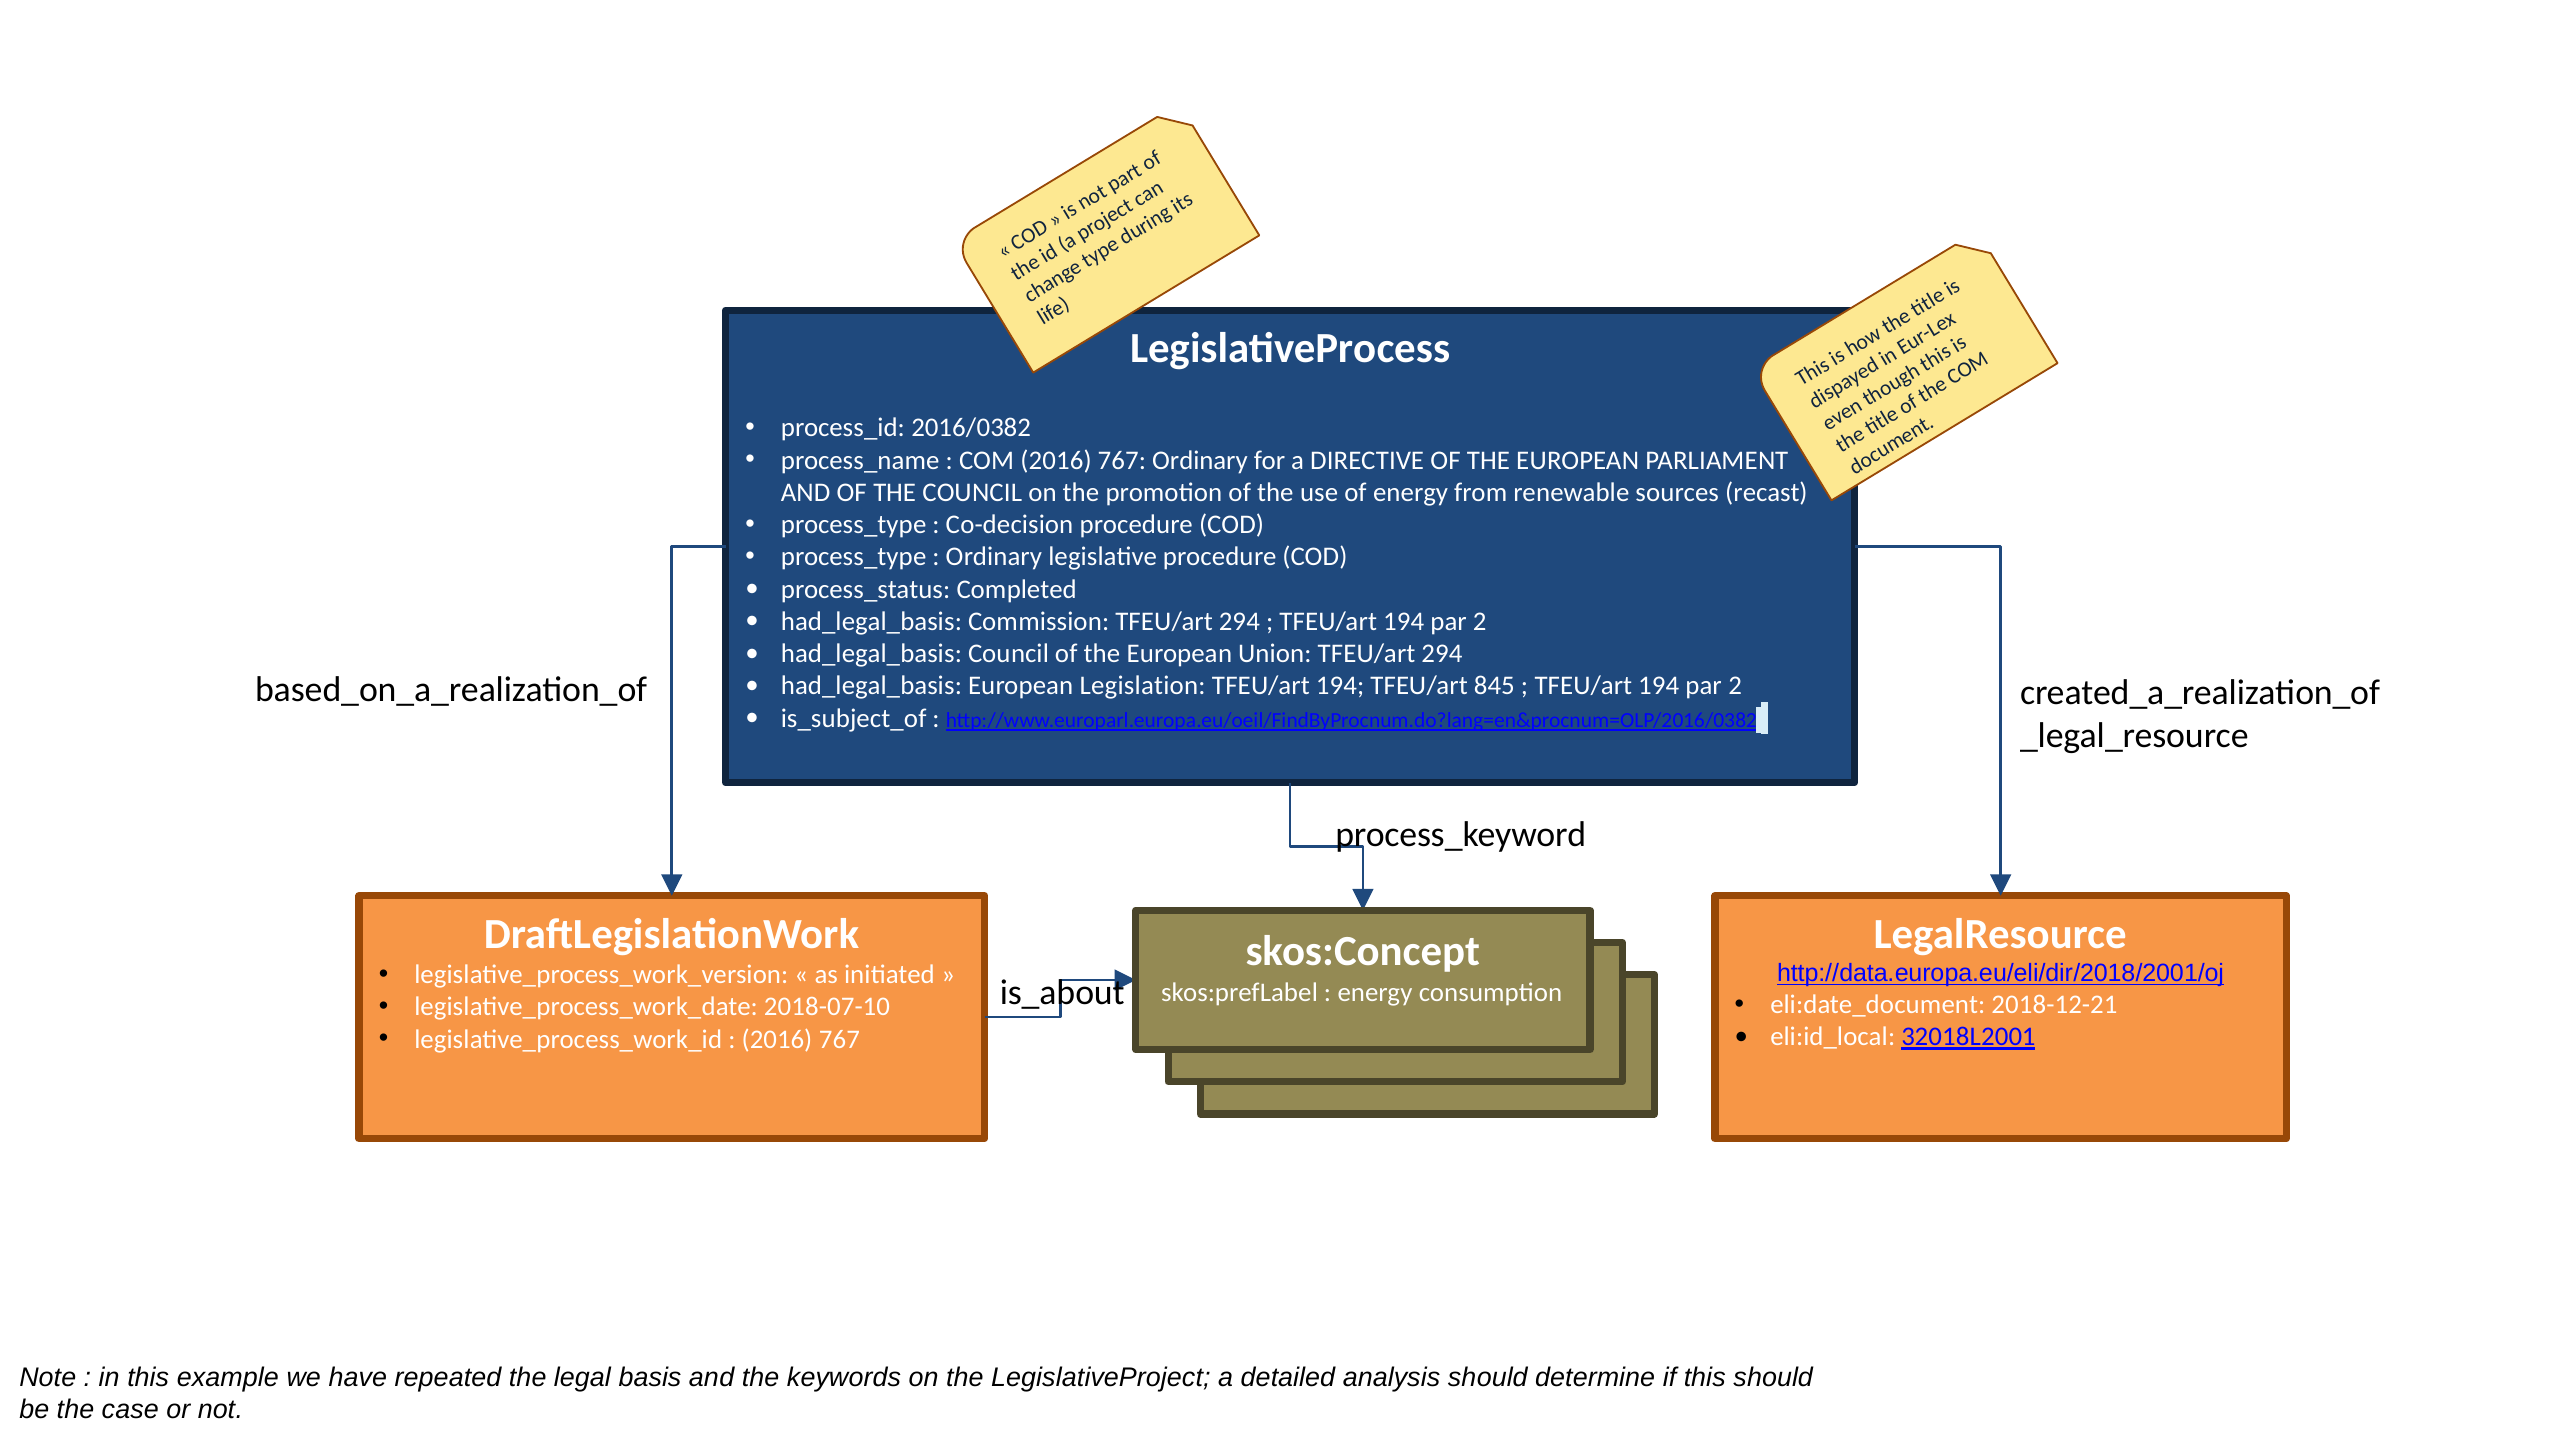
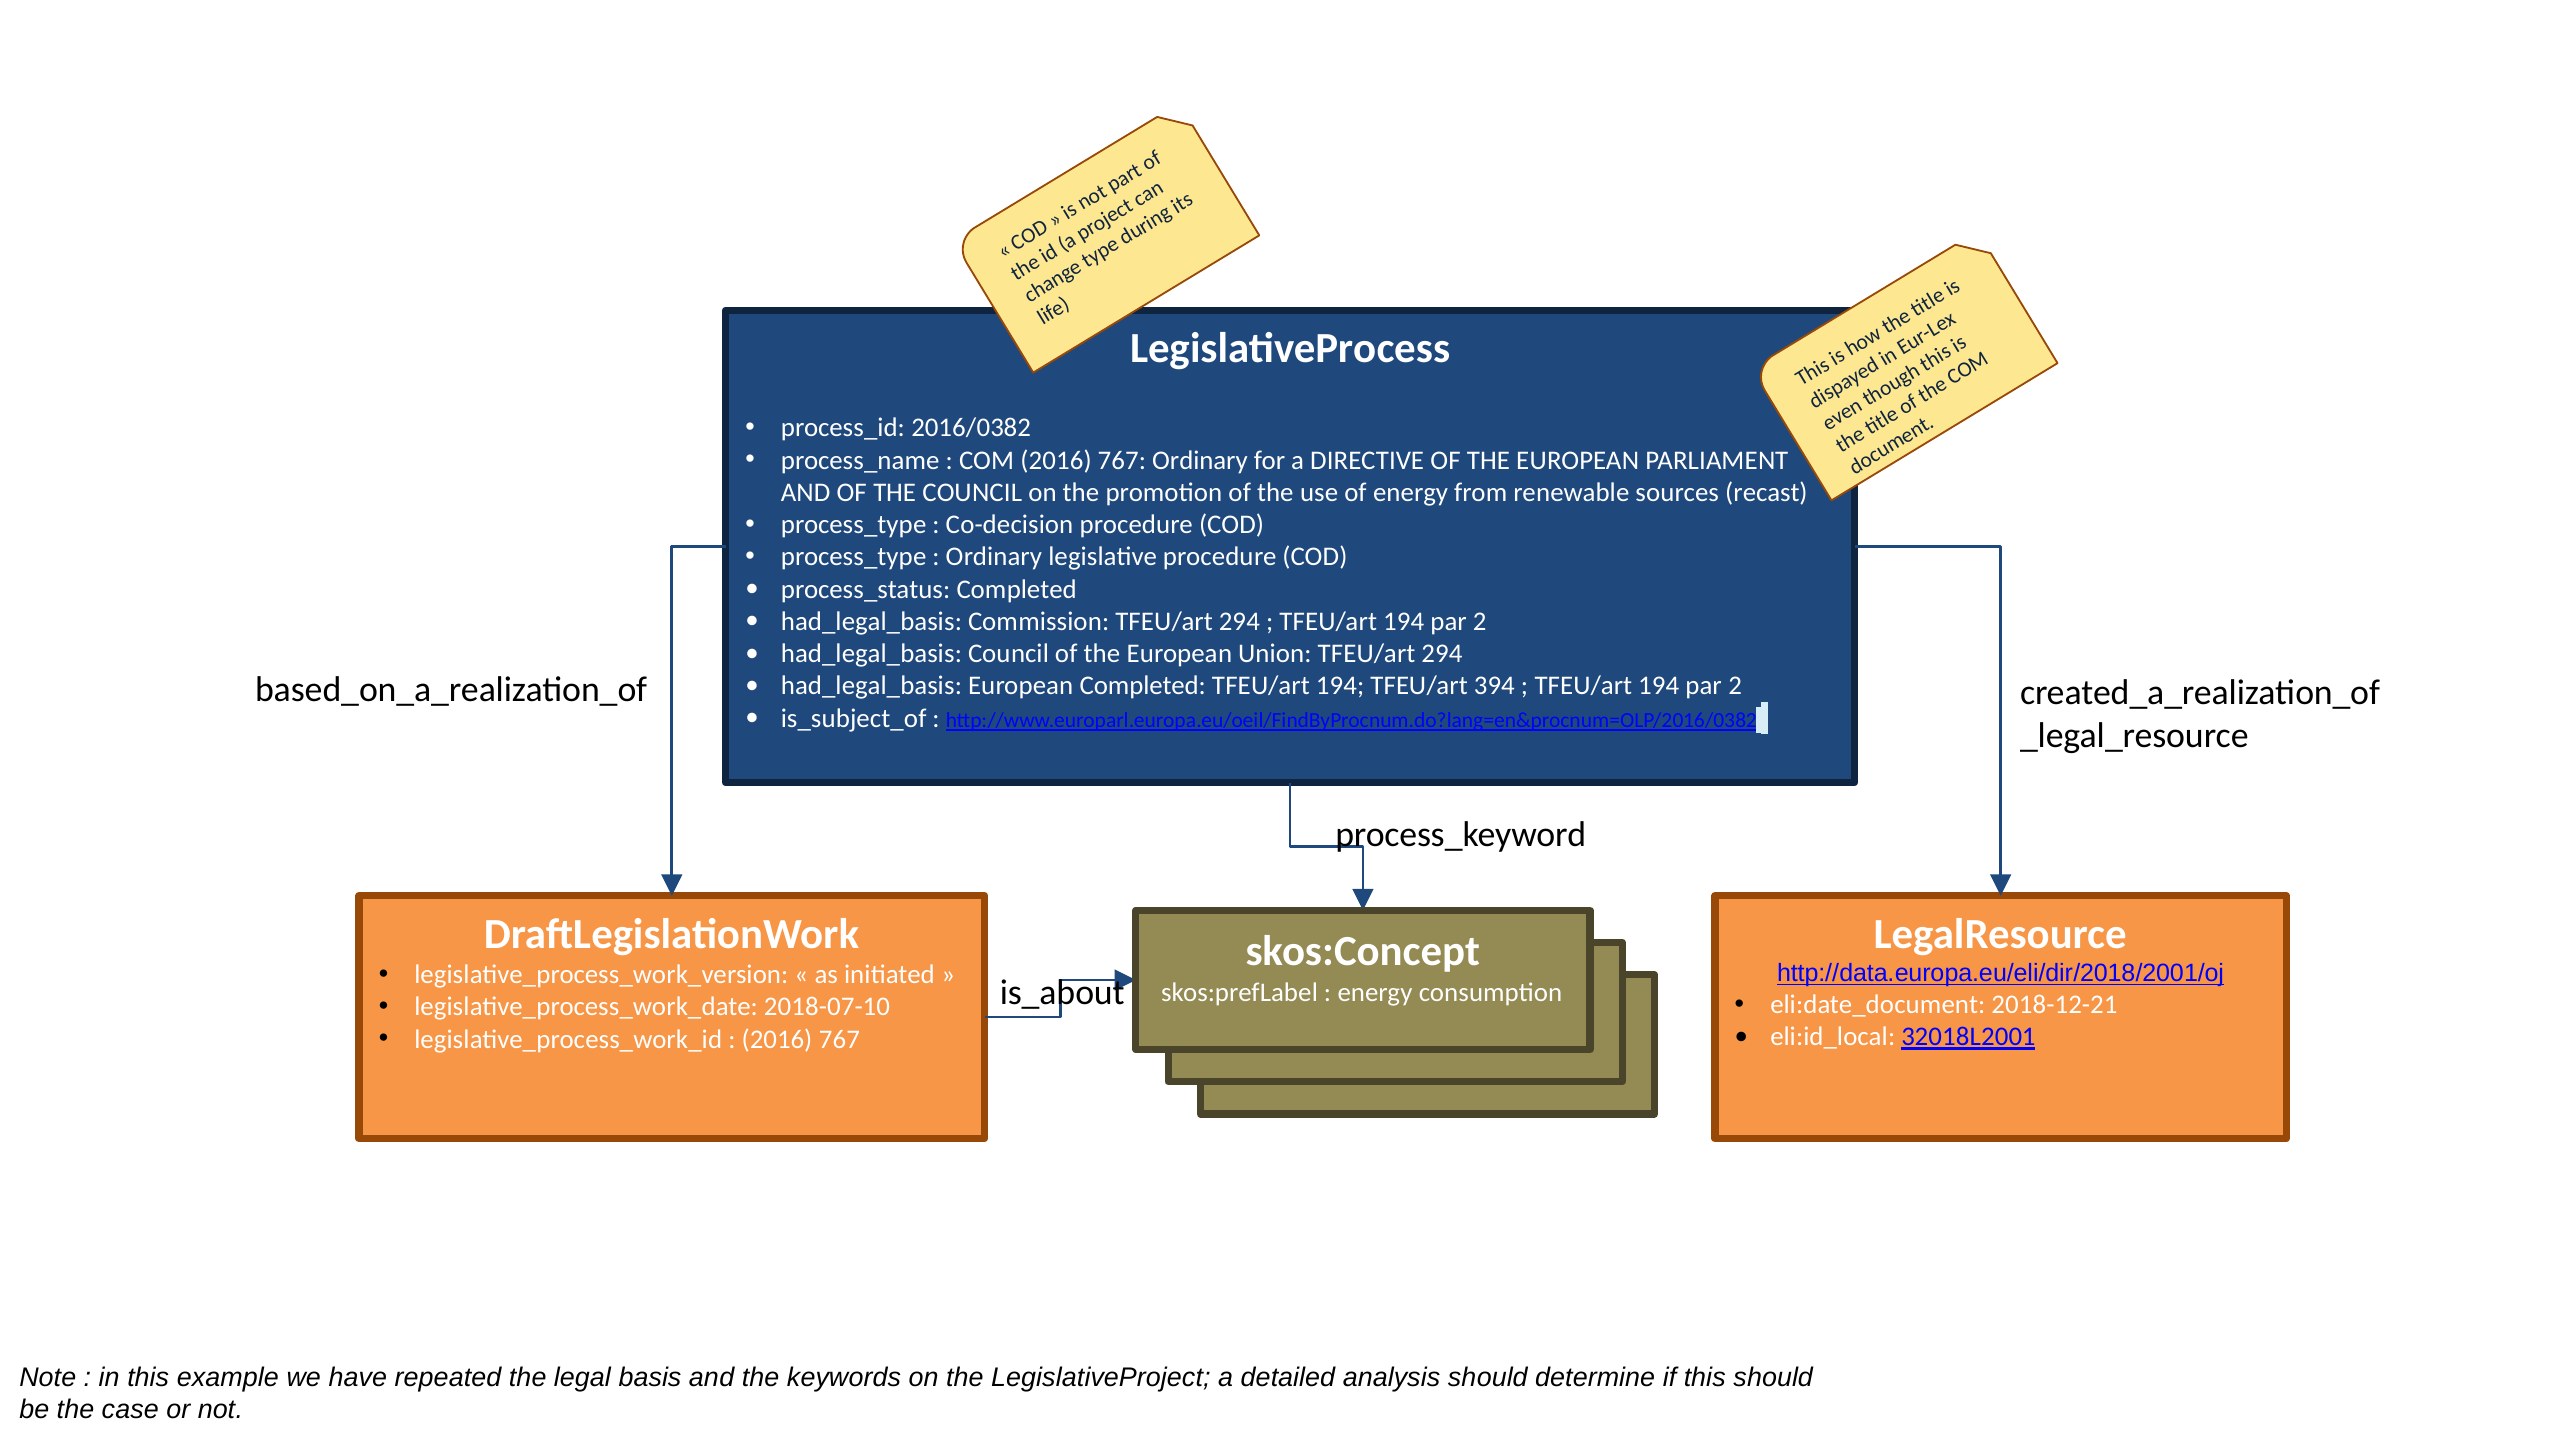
European Legislation: Legislation -> Completed (1143, 686)
845: 845 -> 394 (1494, 686)
